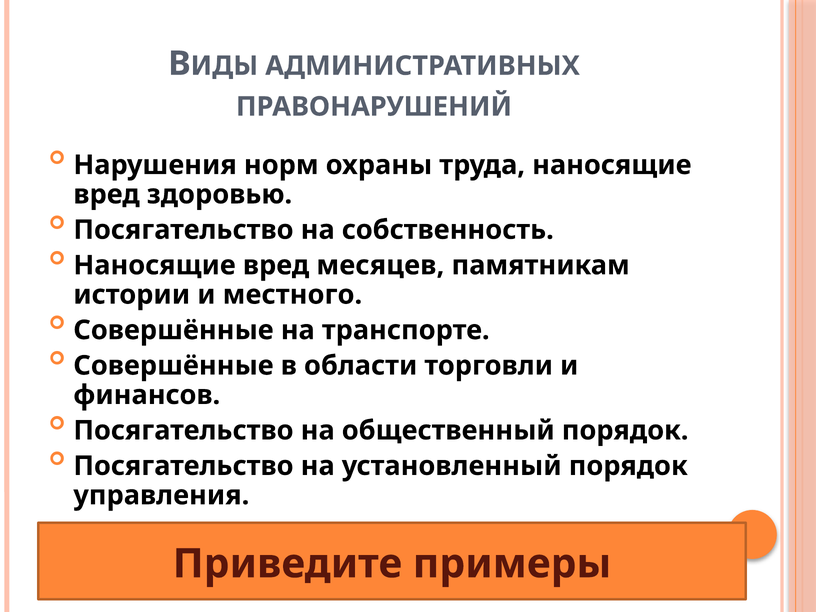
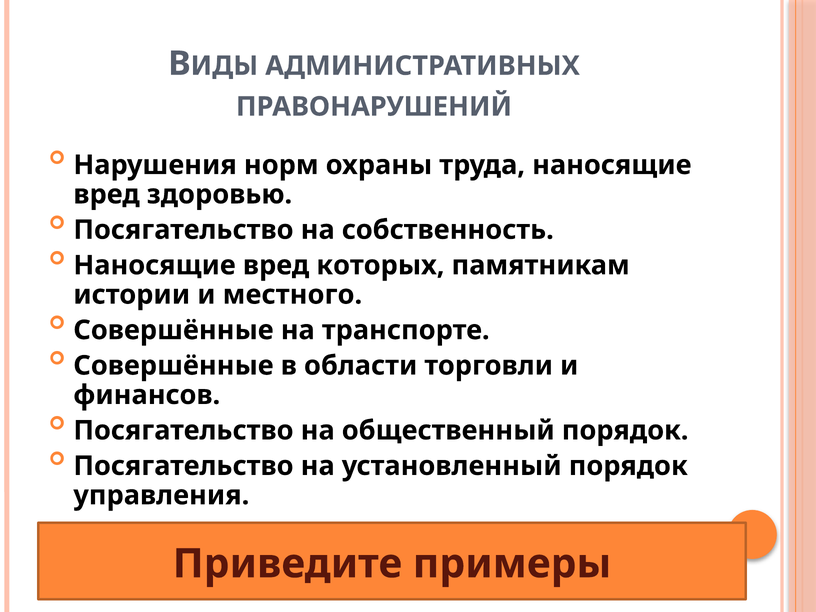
месяцев: месяцев -> которых (380, 265)
